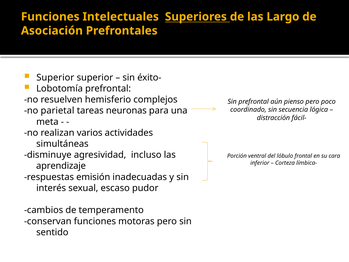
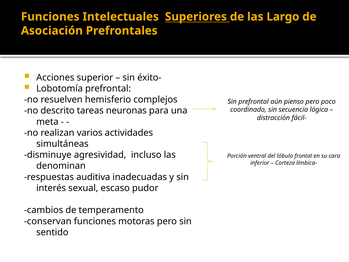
Superior: Superior -> Acciones (55, 77)
parietal: parietal -> descrito (58, 111)
aprendizaje: aprendizaje -> denominan (61, 166)
emisión: emisión -> auditiva (93, 177)
